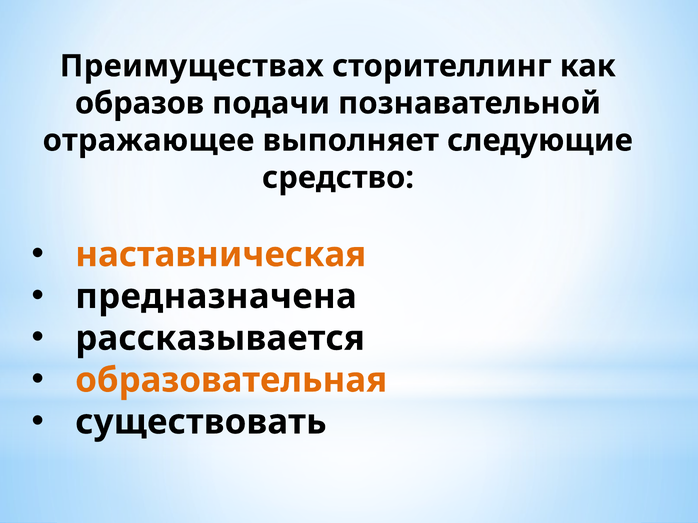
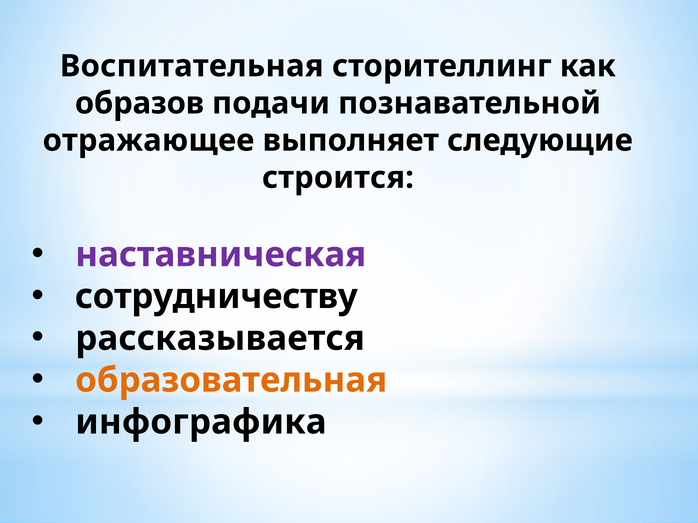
Преимуществах: Преимуществах -> Воспитательная (192, 66)
средство: средство -> строится (338, 178)
наставническая colour: orange -> purple (221, 255)
предназначена: предназначена -> сотрудничеству (216, 297)
существовать: существовать -> инфографика (201, 422)
